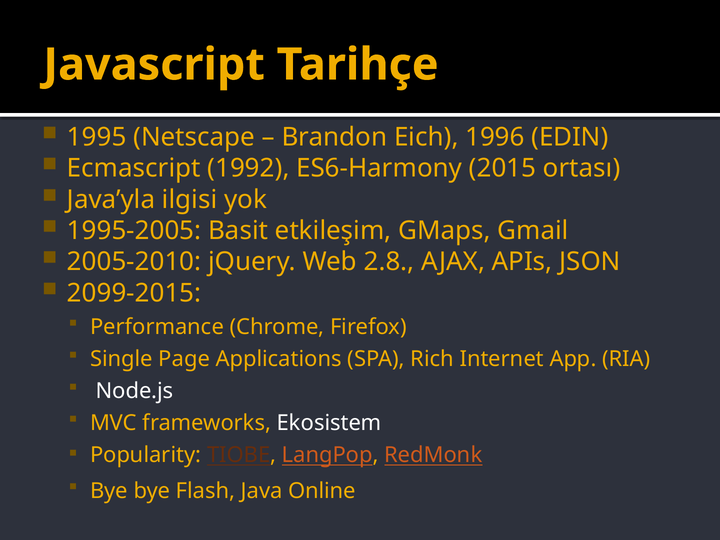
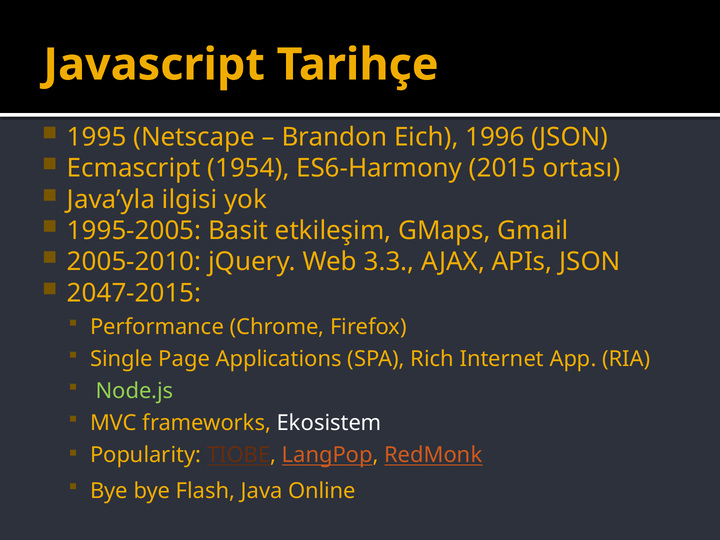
1996 EDIN: EDIN -> JSON (570, 137)
1992: 1992 -> 1954 (248, 168)
2.8: 2.8 -> 3.3 (389, 262)
2099-2015: 2099-2015 -> 2047-2015 (134, 293)
Node.js colour: white -> light green (135, 391)
